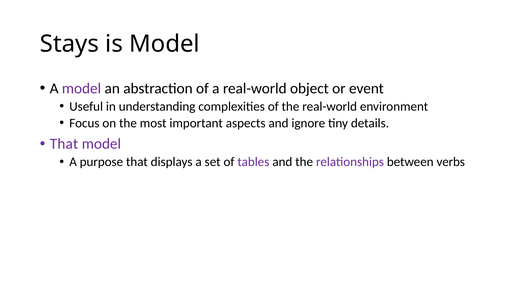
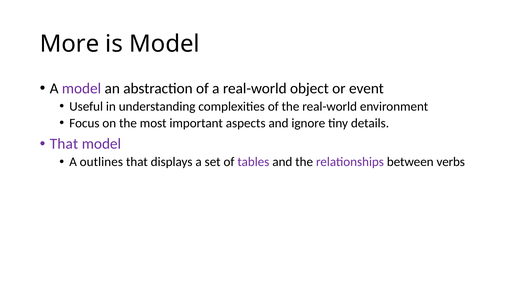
Stays: Stays -> More (70, 44)
purpose: purpose -> outlines (101, 162)
